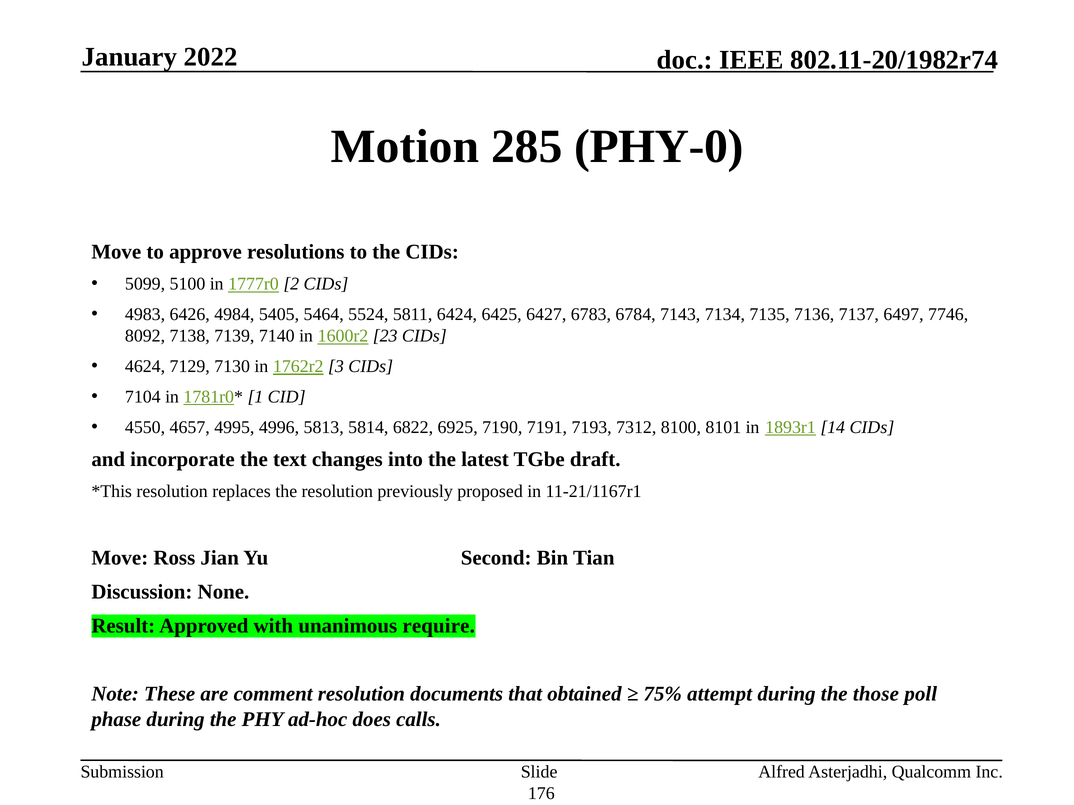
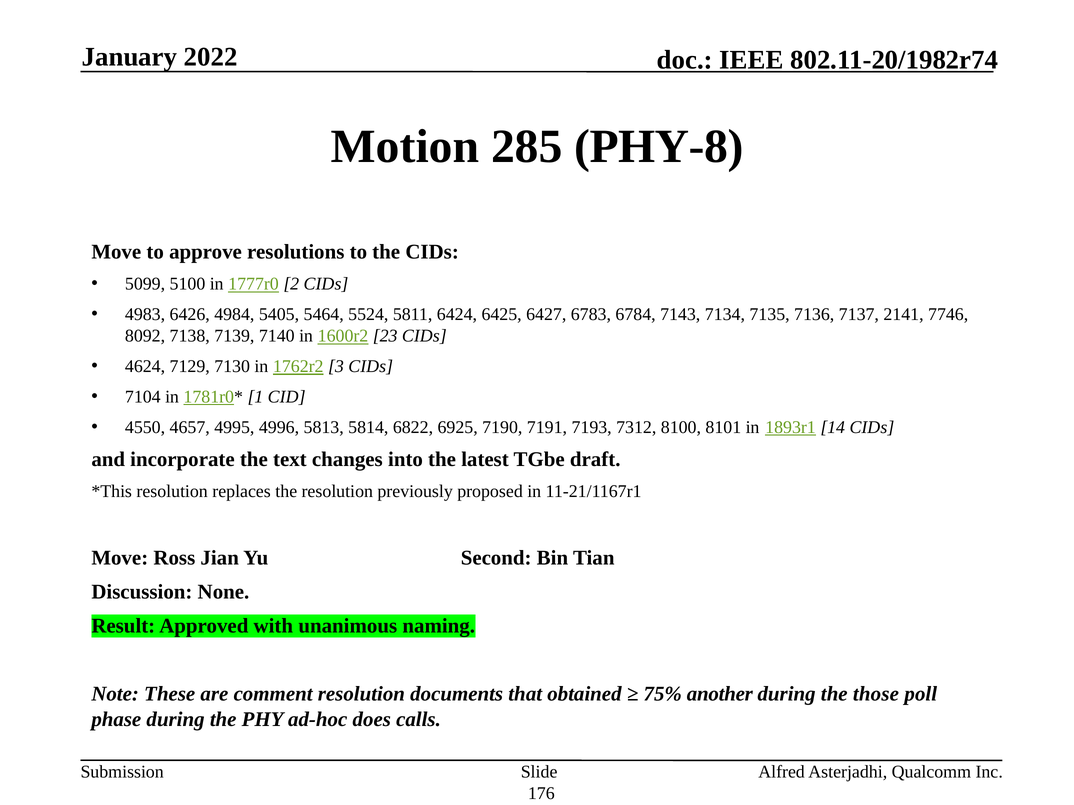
PHY-0: PHY-0 -> PHY-8 (659, 146)
6497: 6497 -> 2141 (904, 315)
require: require -> naming (439, 626)
attempt: attempt -> another (720, 695)
